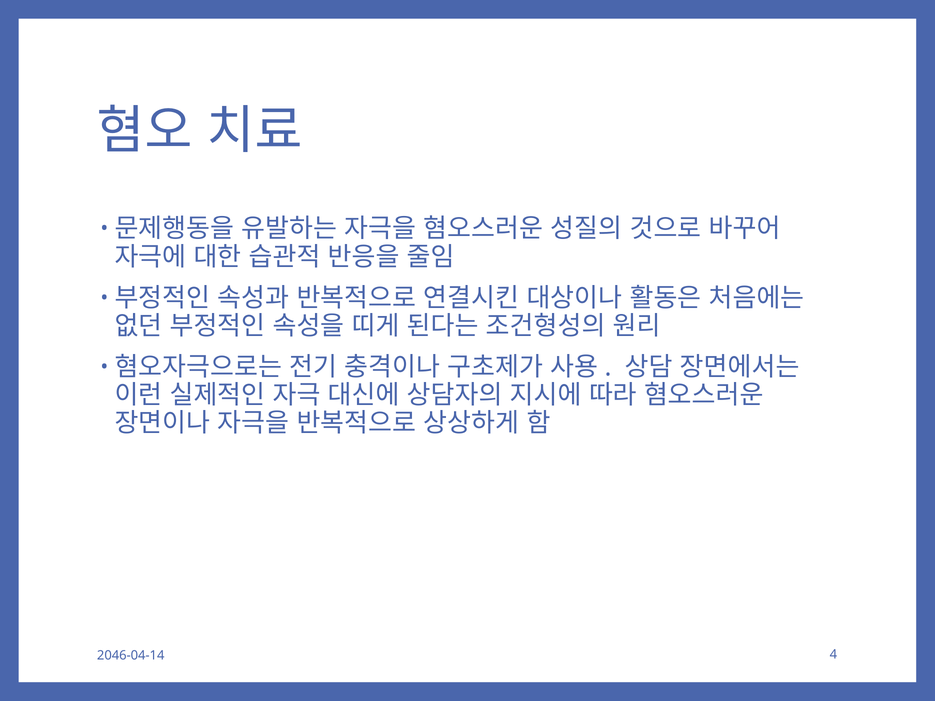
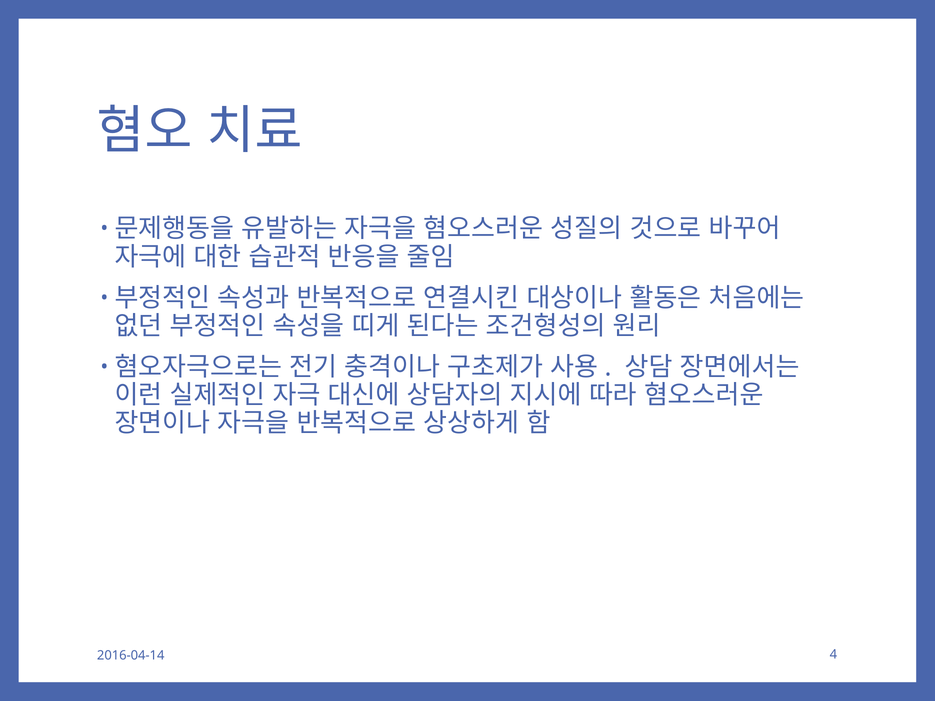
2046-04-14: 2046-04-14 -> 2016-04-14 (131, 656)
